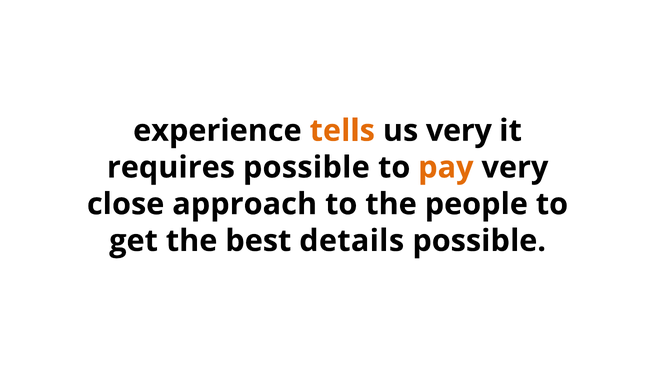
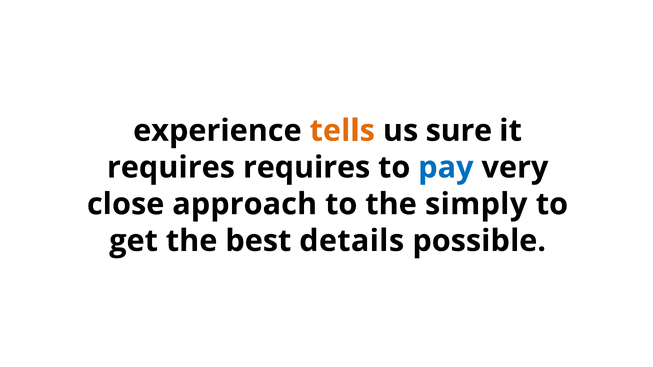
us very: very -> sure (459, 131)
requires possible: possible -> requires (307, 168)
pay colour: orange -> blue (446, 168)
people: people -> simply (476, 204)
